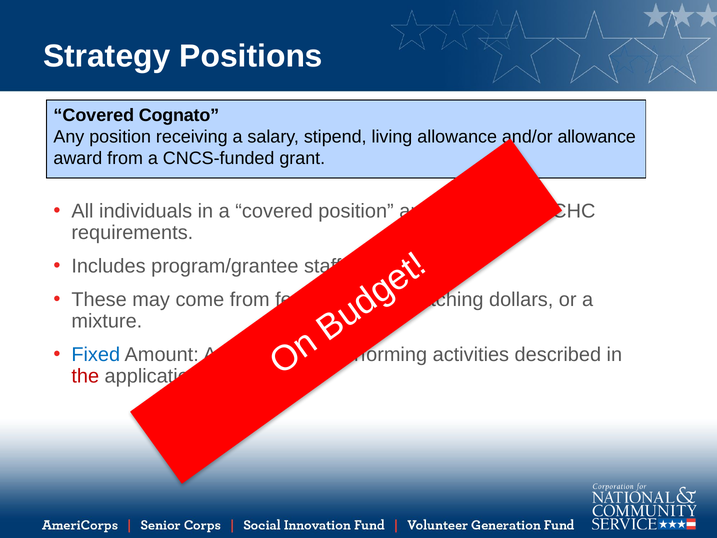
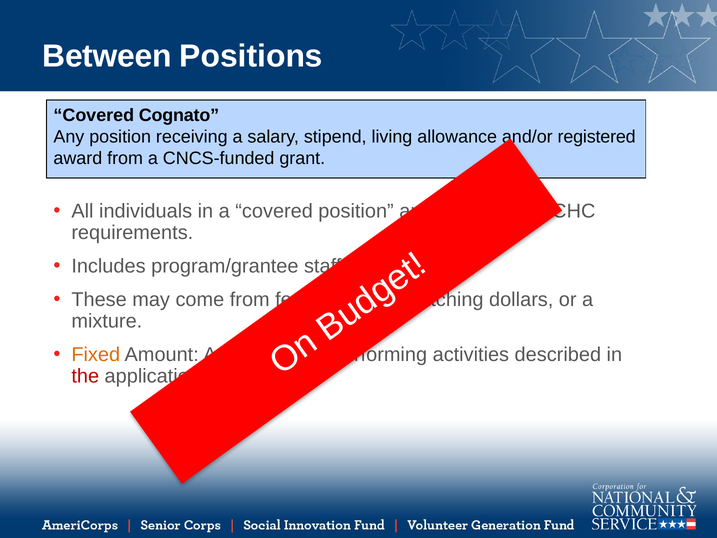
Strategy: Strategy -> Between (107, 56)
allowance: allowance -> registered (597, 137)
Fixed colour: blue -> orange (96, 354)
